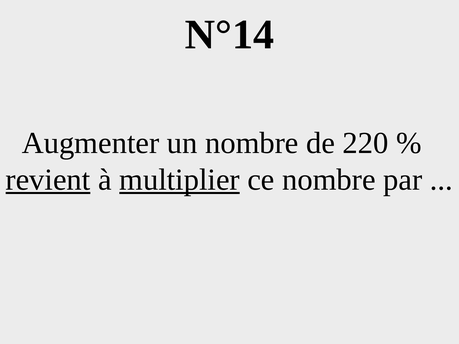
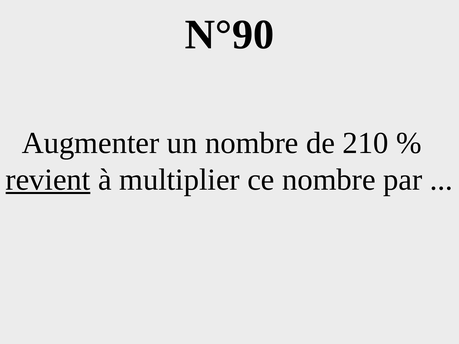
N°14: N°14 -> N°90 (229, 35)
220: 220 -> 210 (366, 143)
multiplier underline: present -> none (180, 180)
